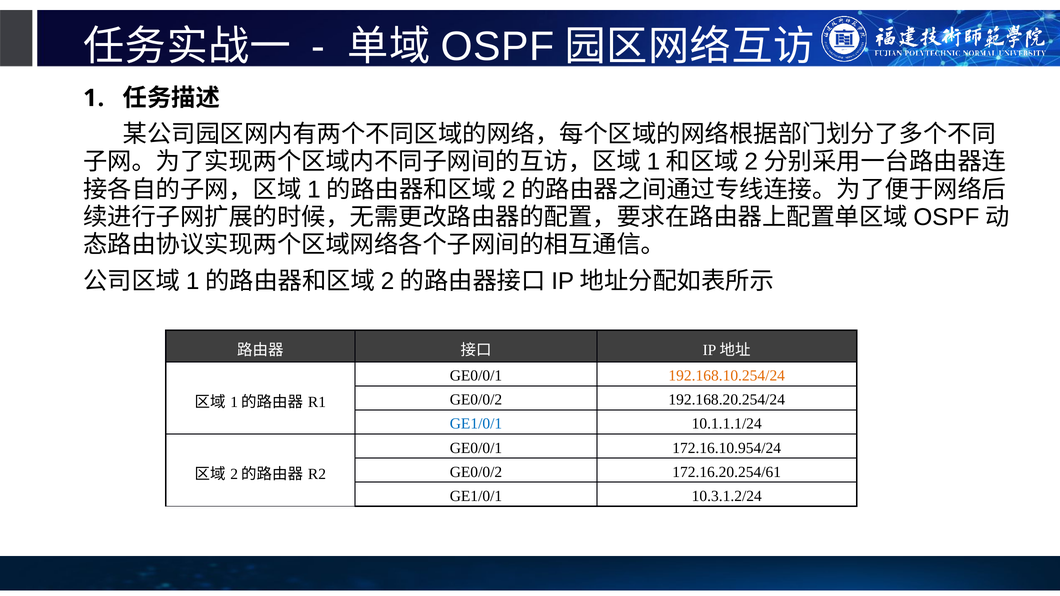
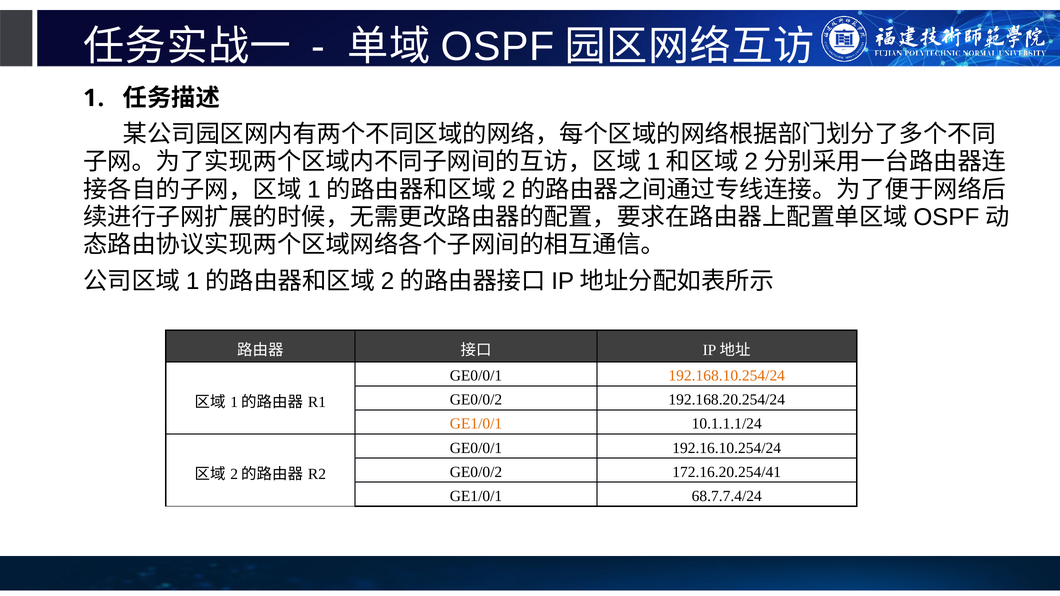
GE1/0/1 colour: blue -> orange (476, 424)
172.16.10.954/24: 172.16.10.954/24 -> 192.16.10.254/24 (727, 448)
172.16.20.254/61: 172.16.20.254/61 -> 172.16.20.254/41 (727, 472)
10.3.1.2/24: 10.3.1.2/24 -> 68.7.7.4/24 (727, 496)
